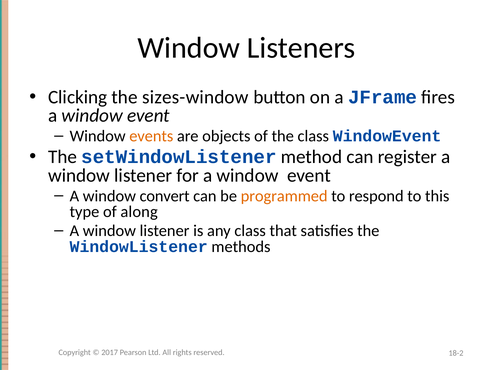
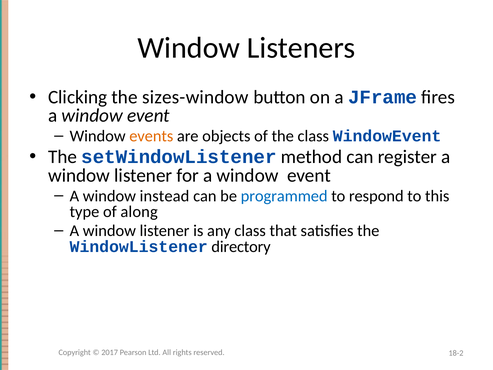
convert: convert -> instead (164, 196)
programmed colour: orange -> blue (284, 196)
methods: methods -> directory (241, 246)
